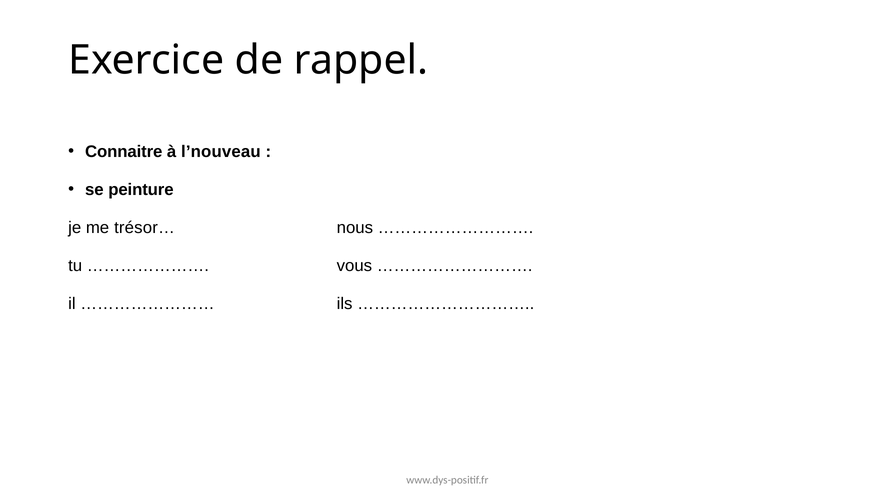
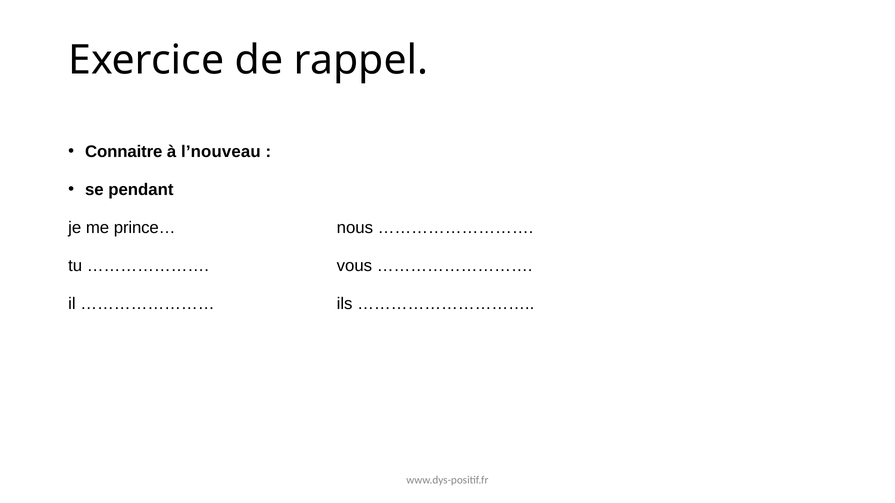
peinture: peinture -> pendant (141, 190)
trésor…: trésor… -> prince… (145, 228)
